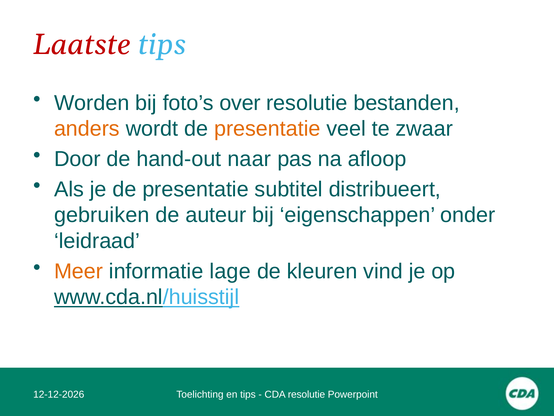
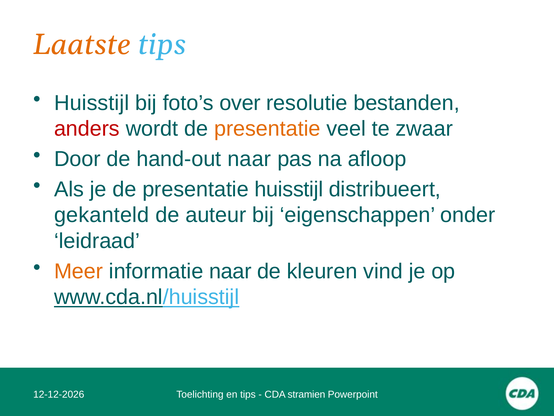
Laatste colour: red -> orange (82, 44)
Worden: Worden -> Huisstijl (92, 103)
anders colour: orange -> red (87, 129)
presentatie subtitel: subtitel -> huisstijl (289, 189)
gebruiken: gebruiken -> gekanteld (102, 215)
informatie lage: lage -> naar (230, 271)
CDA resolutie: resolutie -> stramien (306, 394)
